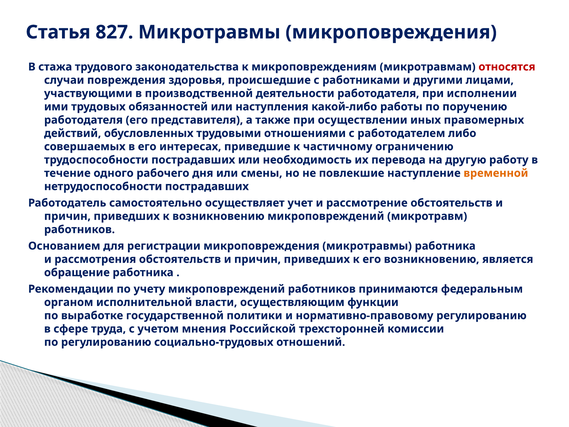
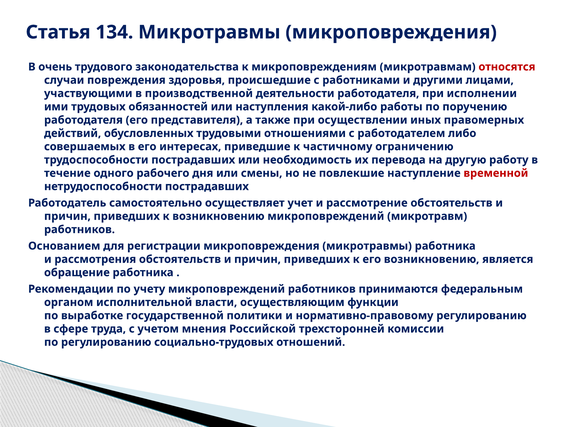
827: 827 -> 134 (114, 32)
стажа: стажа -> очень (55, 67)
временной colour: orange -> red (496, 173)
